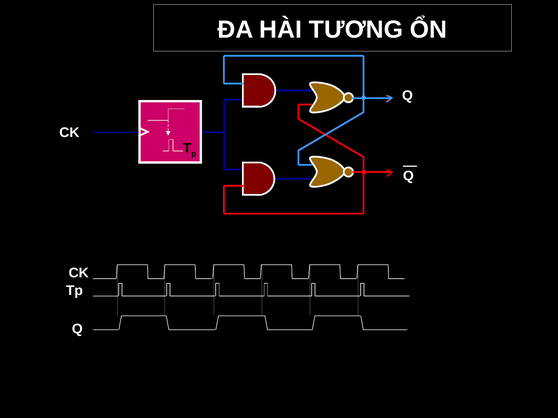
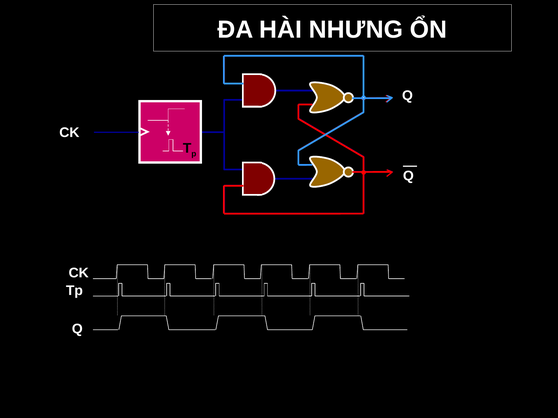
TƯƠNG: TƯƠNG -> NHƯNG (356, 30)
